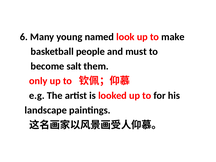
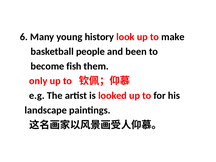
named: named -> history (99, 37)
must: must -> been (136, 52)
salt: salt -> fish (74, 66)
